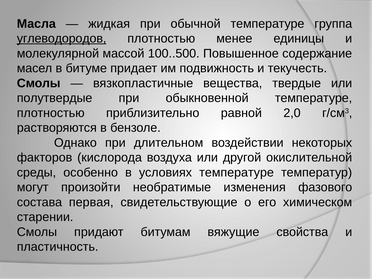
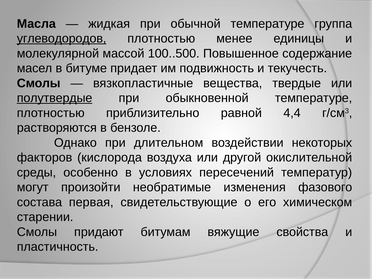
полутвердые underline: none -> present (55, 98)
2,0: 2,0 -> 4,4 (292, 113)
условиях температуре: температуре -> пересечений (237, 172)
